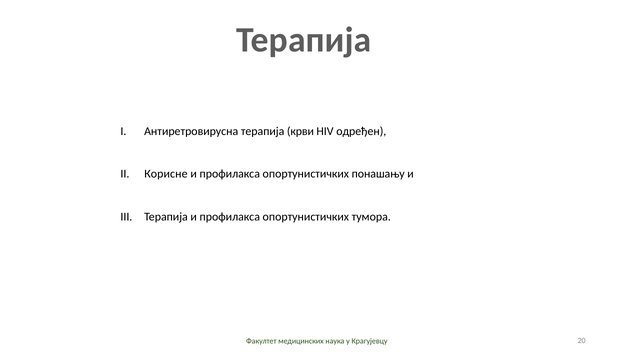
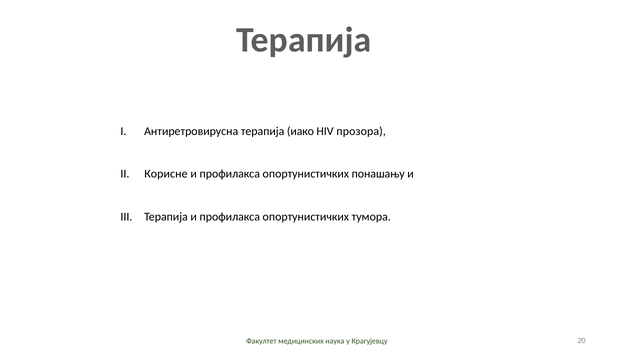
крви: крви -> иако (300, 131)
одређен: одређен -> прозора (361, 131)
